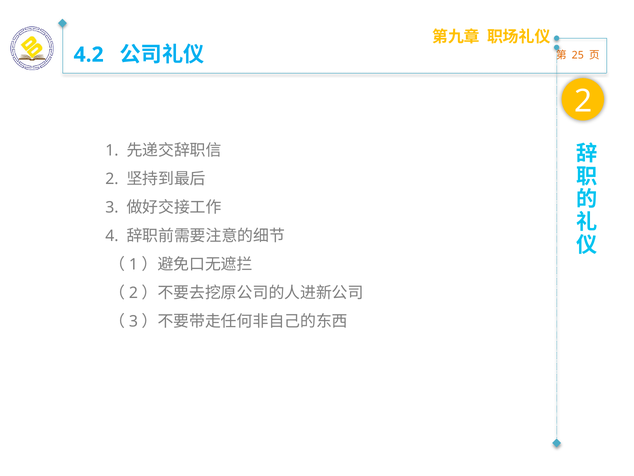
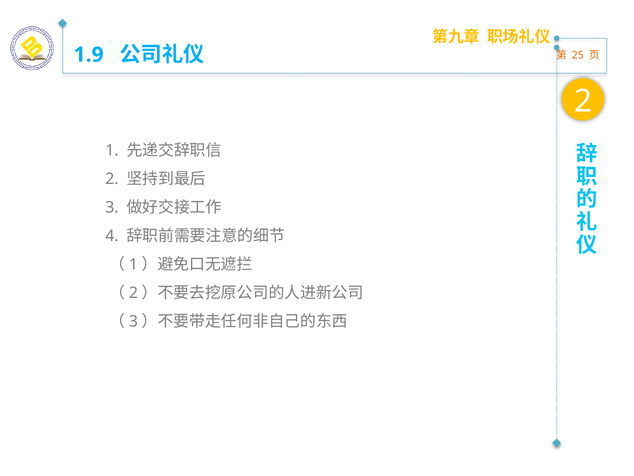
4.2: 4.2 -> 1.9 (89, 55)
